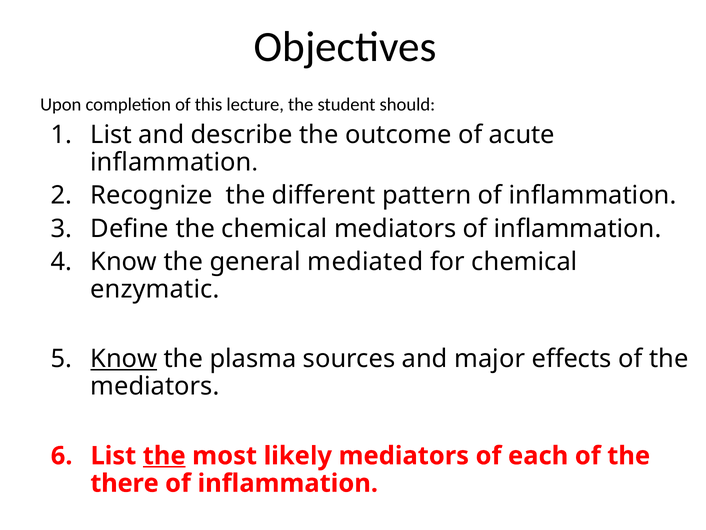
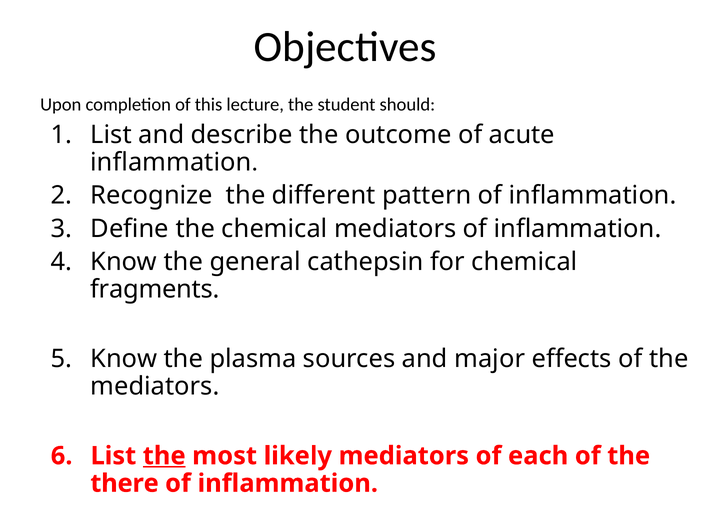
mediated: mediated -> cathepsin (365, 262)
enzymatic: enzymatic -> fragments (155, 289)
Know underline: present -> none (124, 359)
